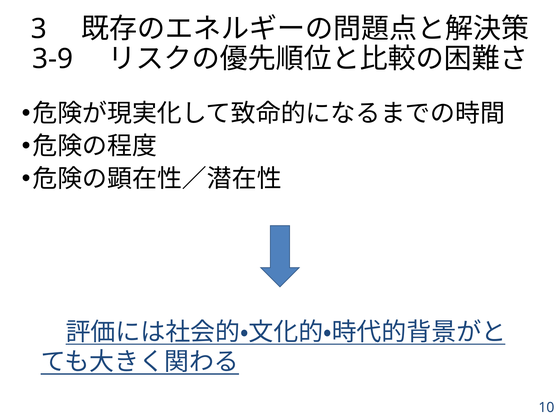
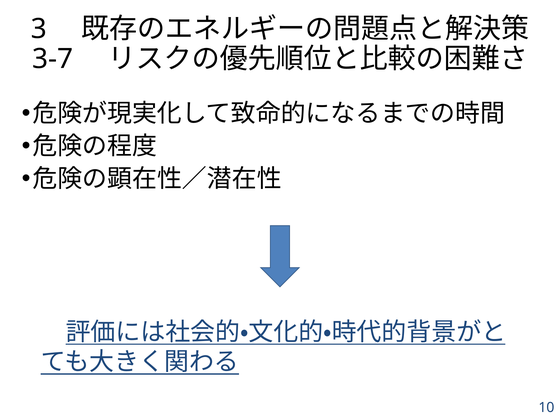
3-9: 3-9 -> 3-7 (53, 59)
